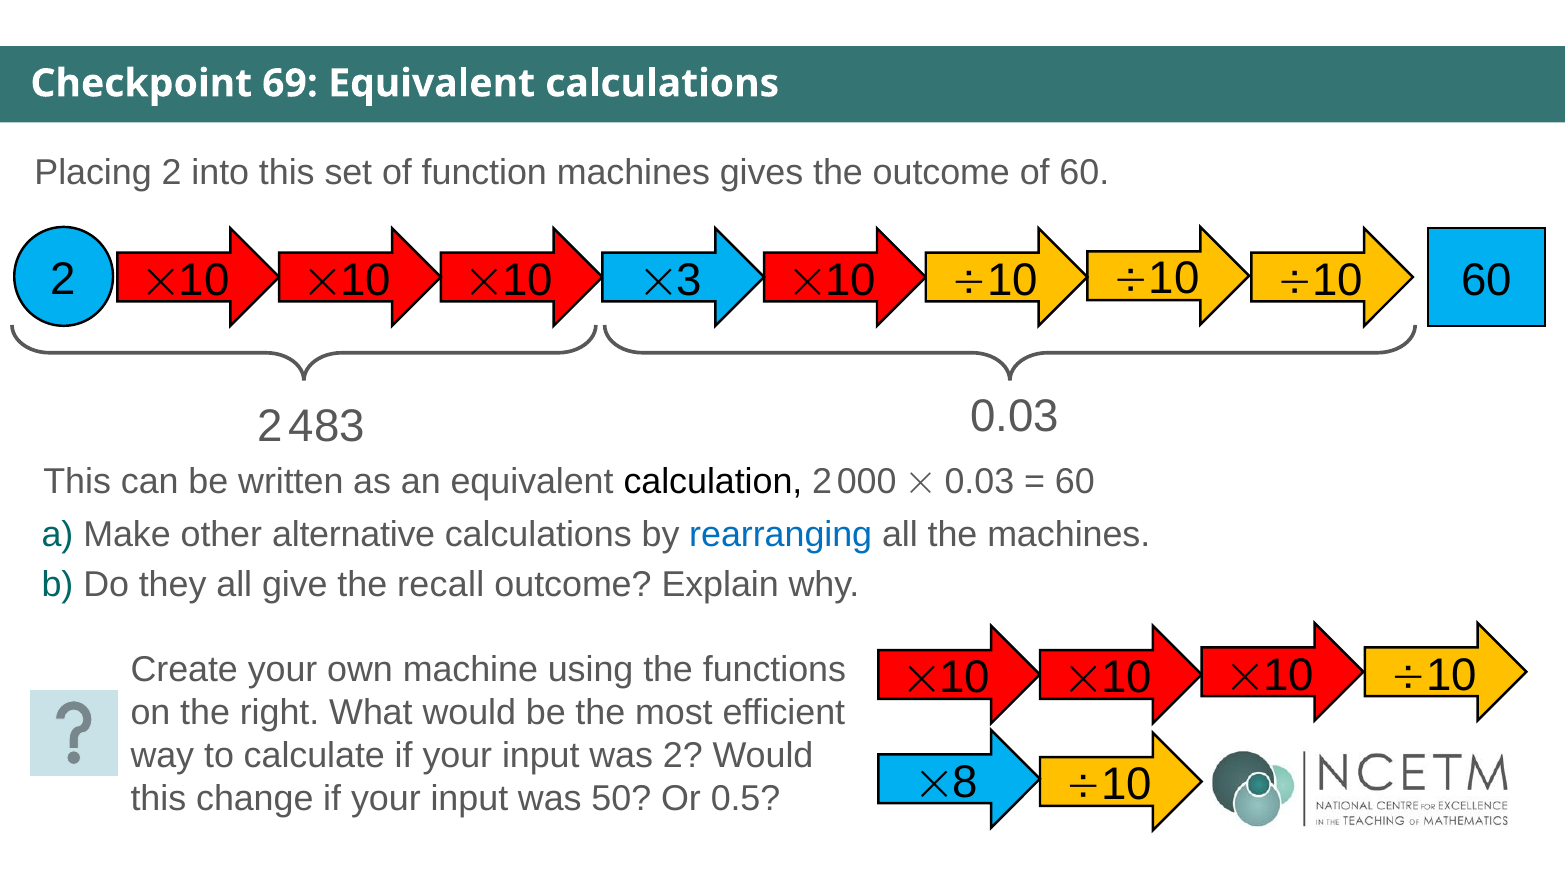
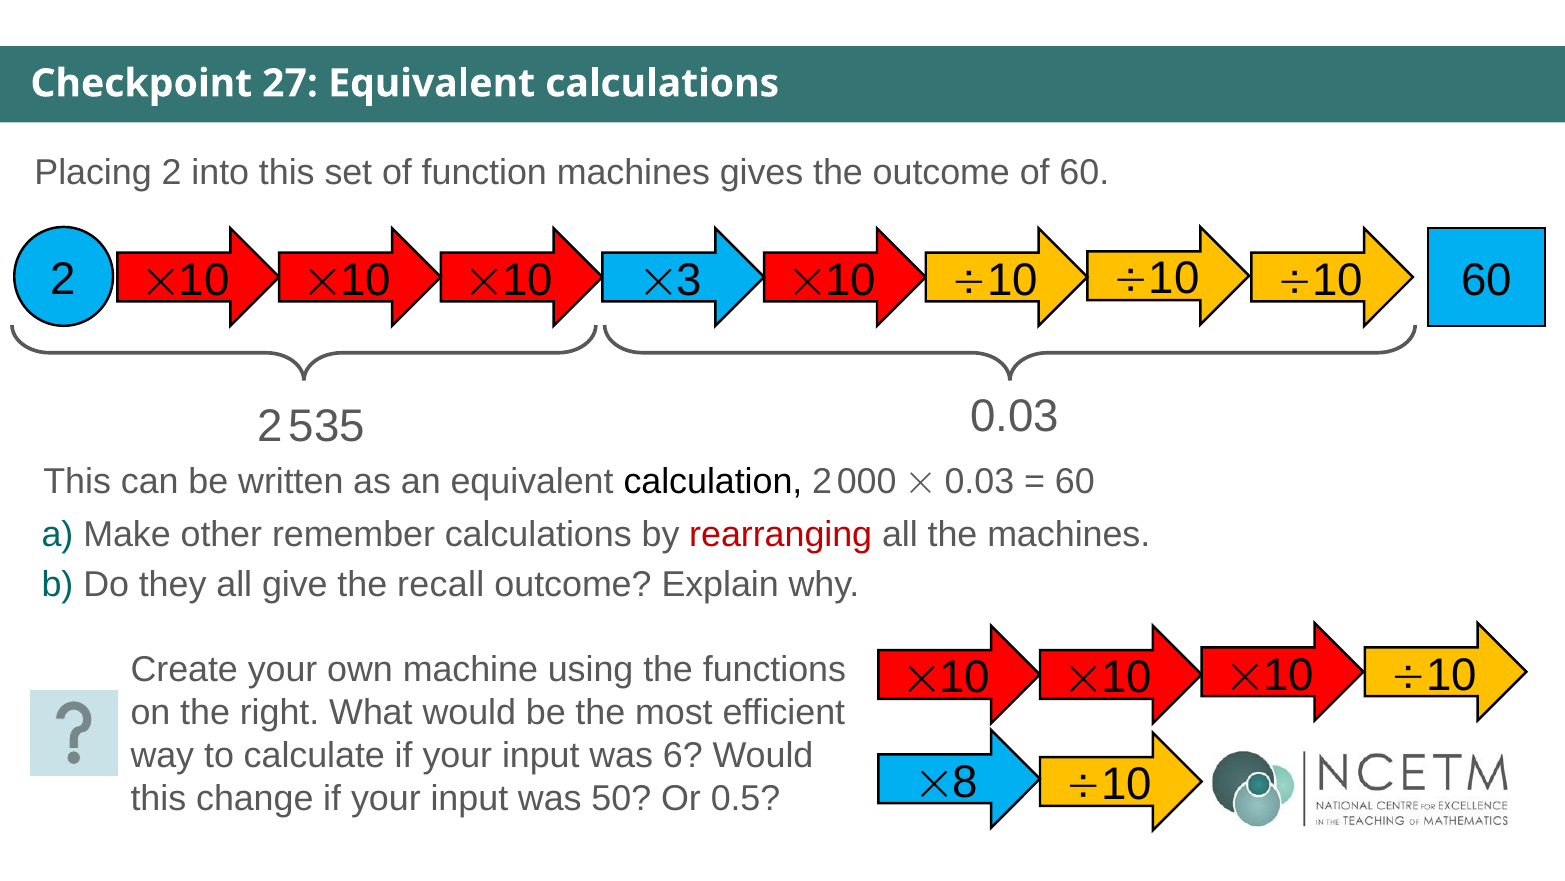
69: 69 -> 27 (290, 83)
483: 483 -> 535 (327, 426)
alternative: alternative -> remember (354, 534)
rearranging colour: blue -> red (781, 534)
was 2: 2 -> 6 (683, 755)
